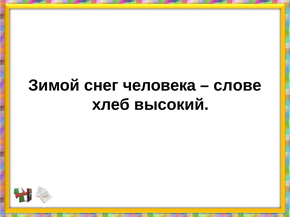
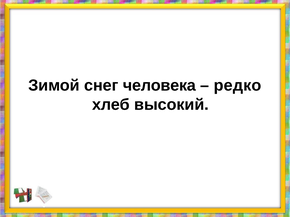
слове: слове -> редко (238, 86)
